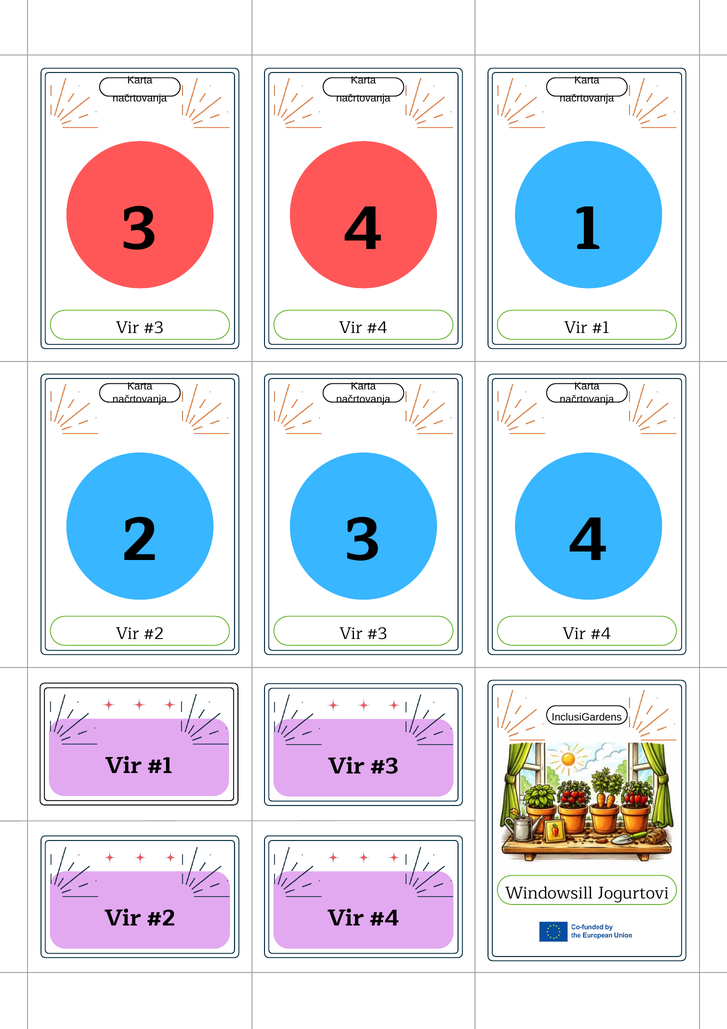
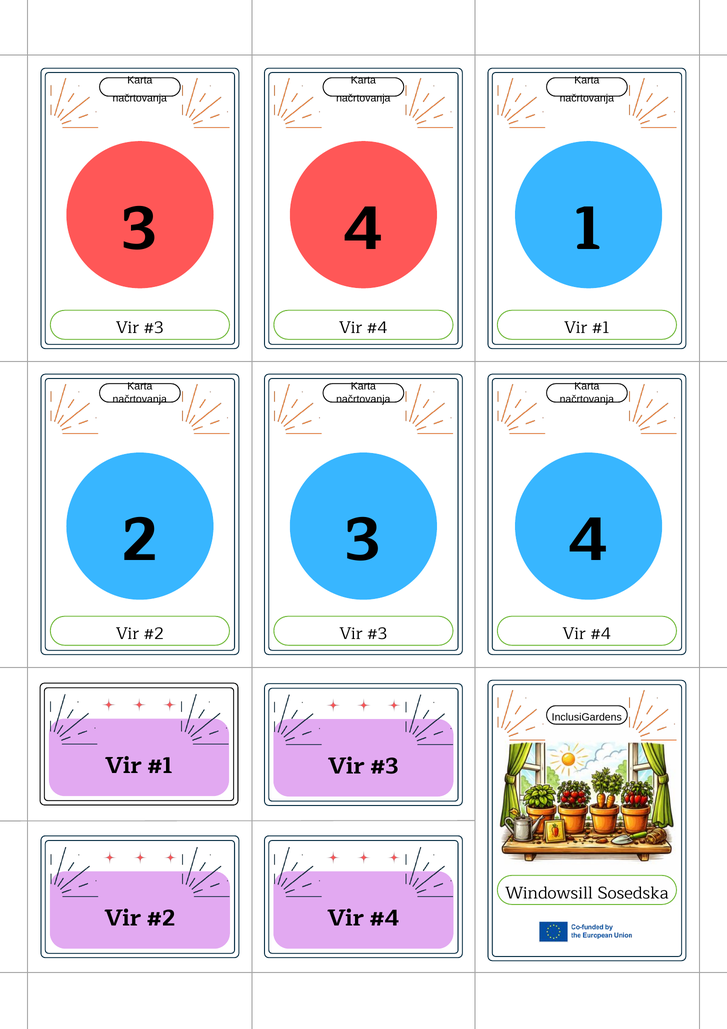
Jogurtovi: Jogurtovi -> Sosedska (633, 892)
